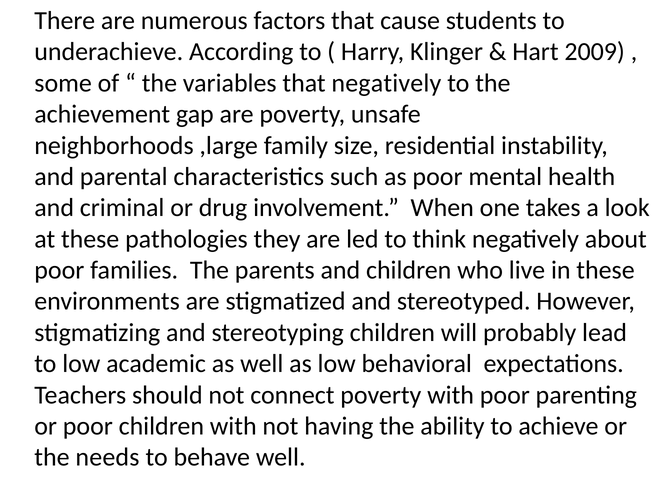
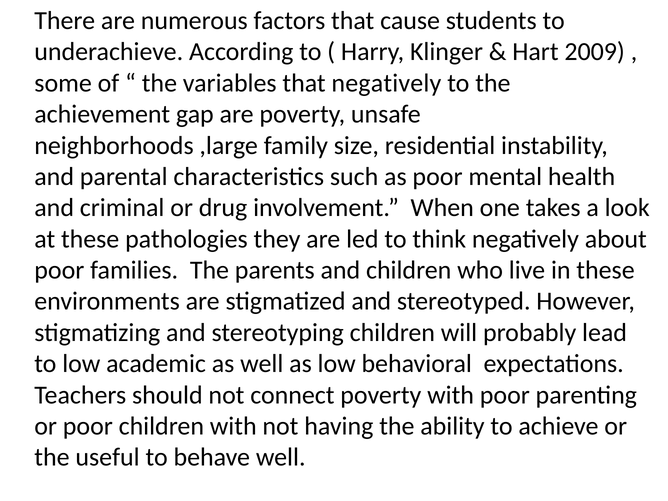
needs: needs -> useful (108, 457)
